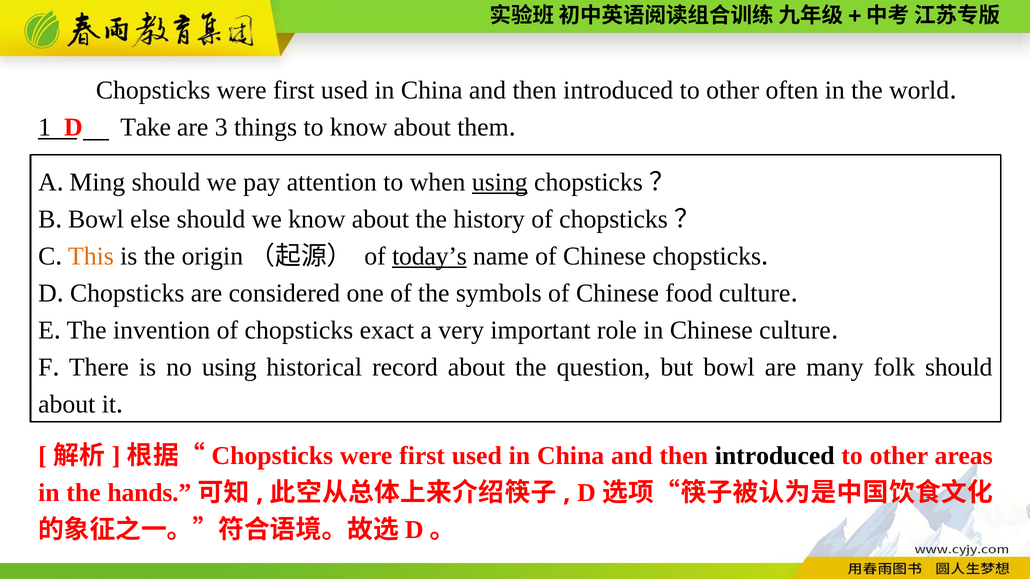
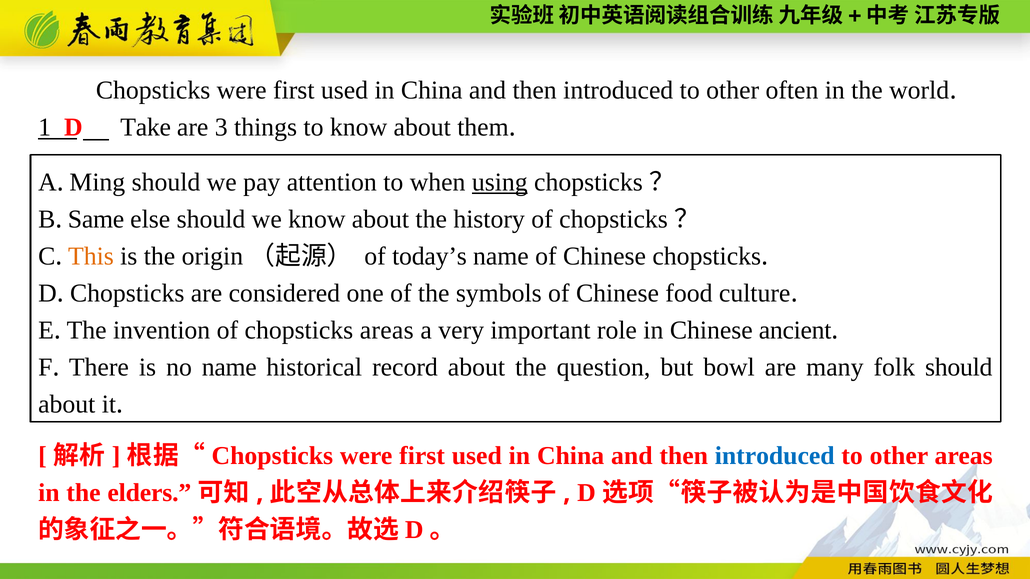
Bowl: Bowl -> Same (96, 219)
today’s underline: present -> none (429, 256)
chopsticks exact: exact -> areas (387, 331)
Chinese culture: culture -> ancient (795, 331)
no using: using -> name (229, 368)
introduced colour: black -> blue (775, 456)
hands: hands -> elders (149, 493)
